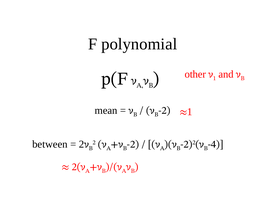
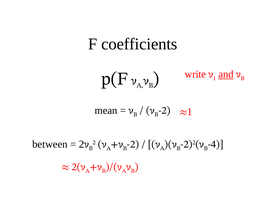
polynomial: polynomial -> coefficients (139, 44)
other: other -> write (195, 74)
and underline: none -> present (226, 74)
